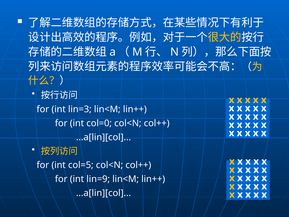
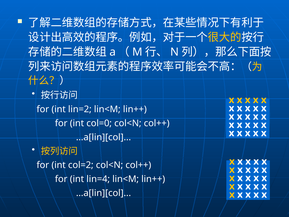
lin=3: lin=3 -> lin=2 (80, 109)
col=5: col=5 -> col=2 (81, 165)
lin=9: lin=9 -> lin=4 (98, 179)
